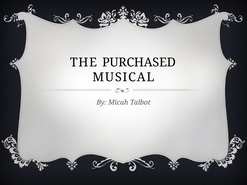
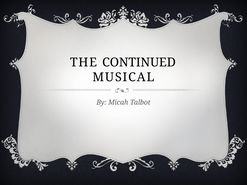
PURCHASED: PURCHASED -> CONTINUED (139, 63)
